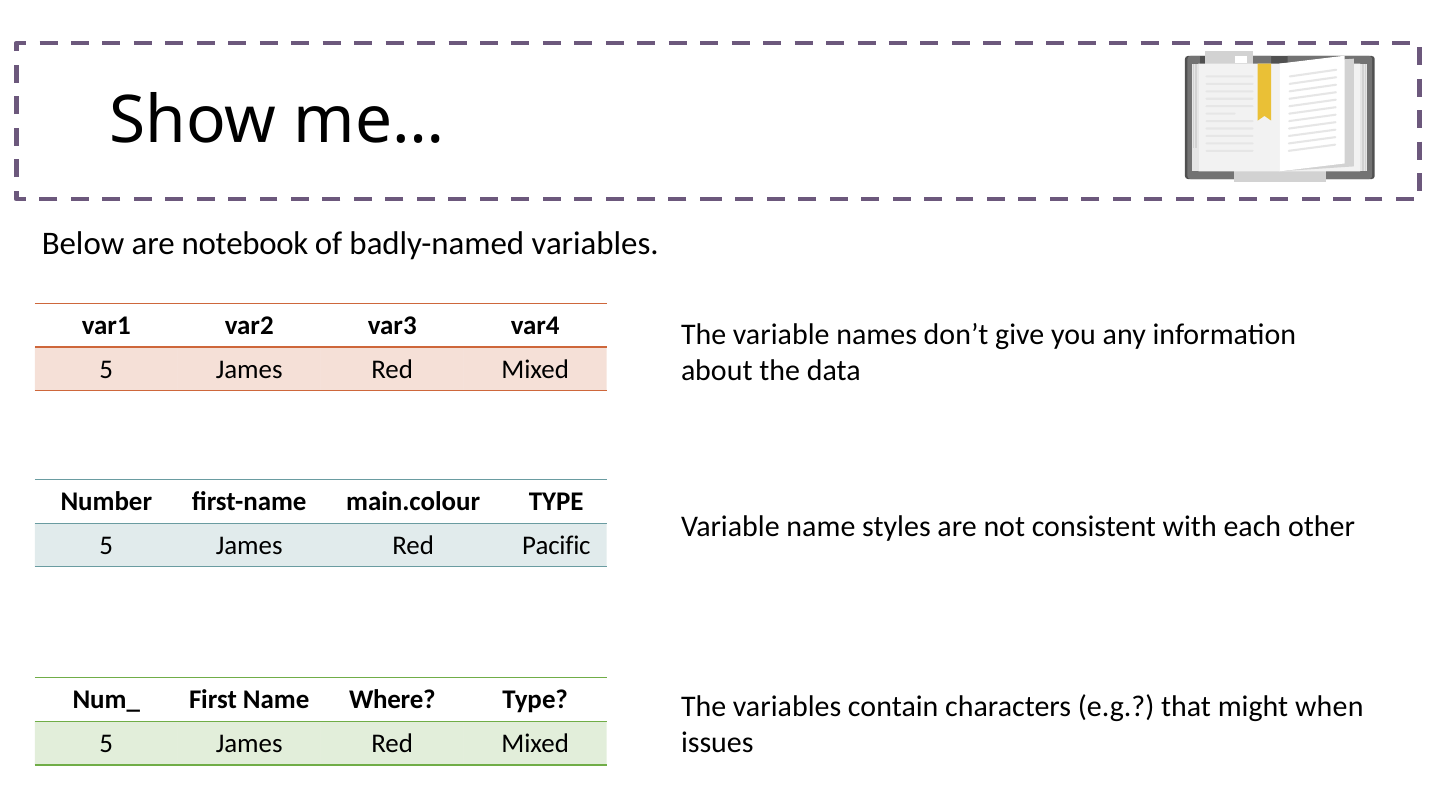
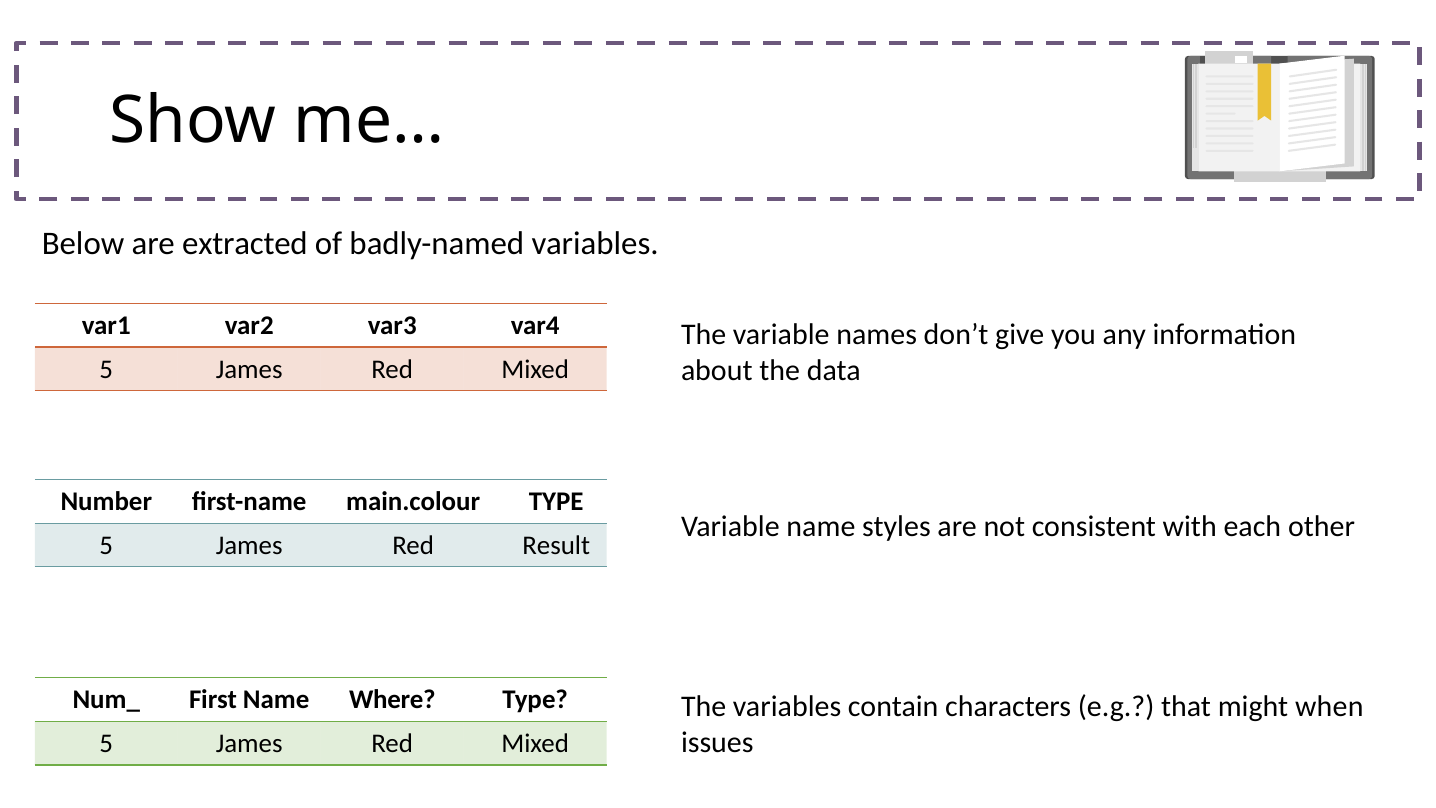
notebook: notebook -> extracted (245, 243)
Pacific: Pacific -> Result (556, 545)
